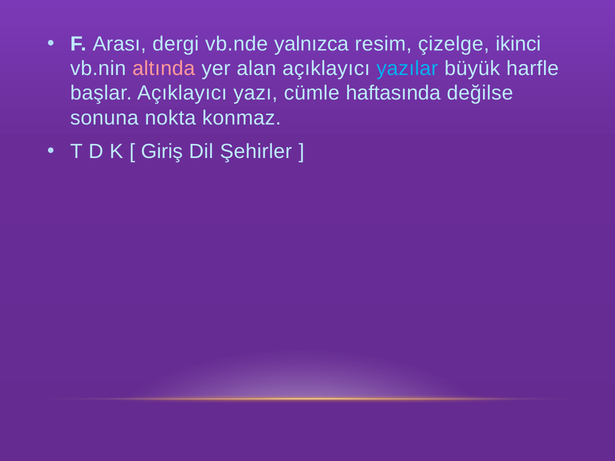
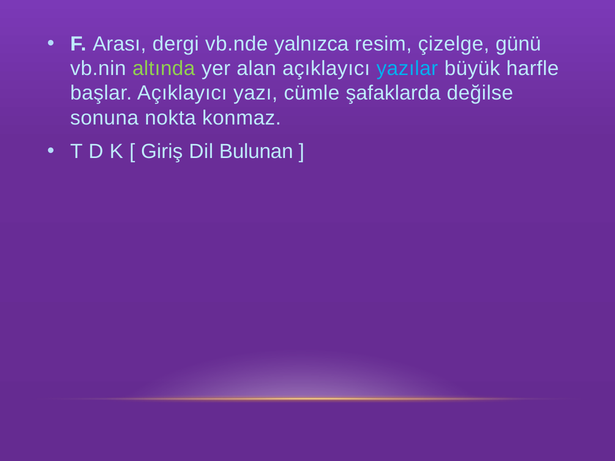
ikinci: ikinci -> günü (518, 44)
altında colour: pink -> light green (164, 69)
haftasında: haftasında -> şafaklarda (393, 93)
Şehirler: Şehirler -> Bulunan (256, 152)
